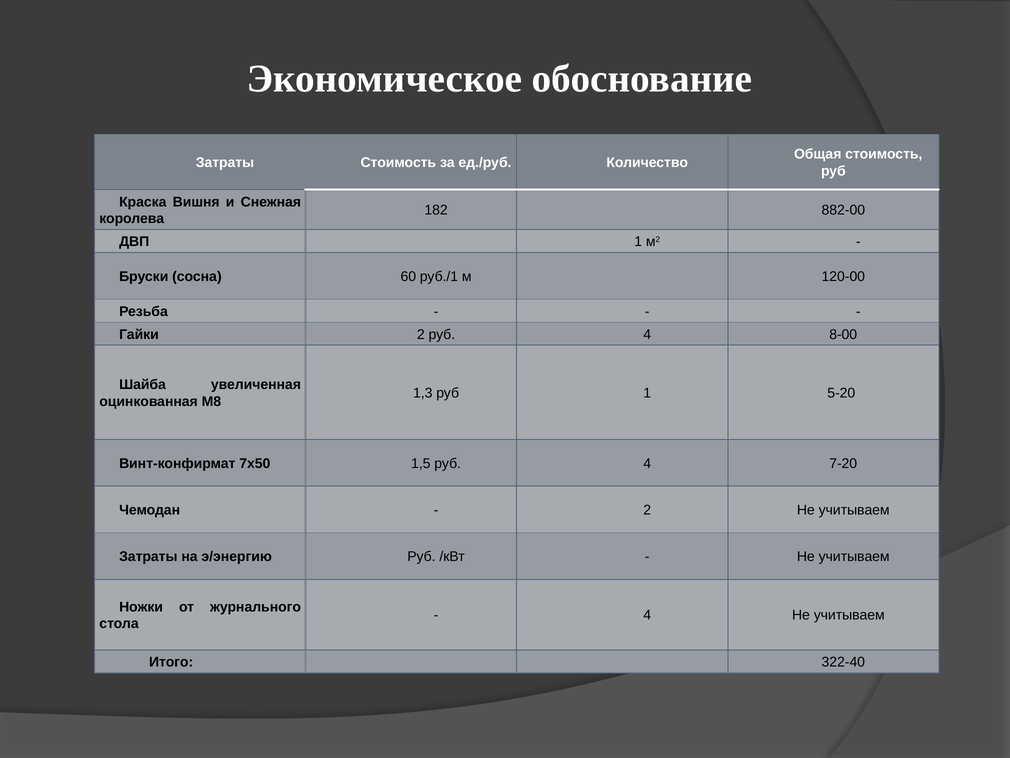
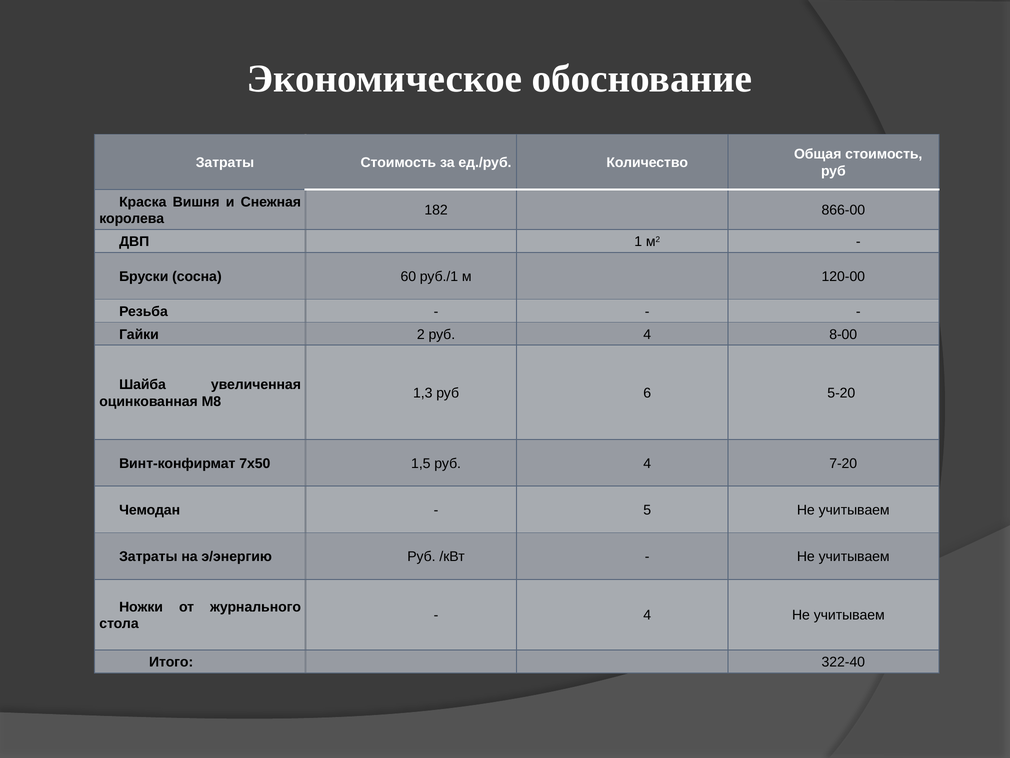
882-00: 882-00 -> 866-00 (843, 210)
руб 1: 1 -> 6 (647, 393)
2: 2 -> 5 (647, 510)
